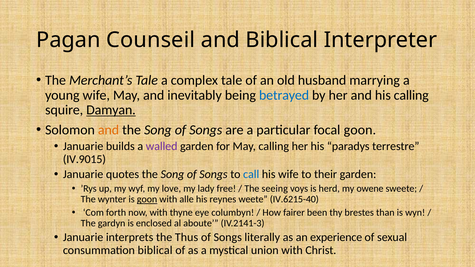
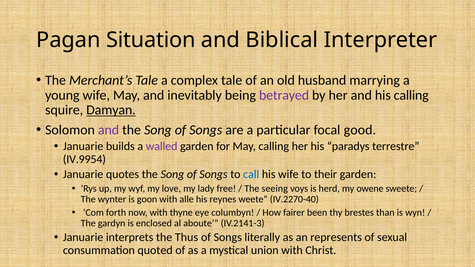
Counseil: Counseil -> Situation (151, 40)
betrayed colour: blue -> purple (284, 95)
and colour: orange -> purple (109, 130)
focal goon: goon -> good (360, 130)
IV.9015: IV.9015 -> IV.9954 (84, 159)
goon underline: present -> none (147, 199)
IV.6215-40: IV.6215-40 -> IV.2270-40 (294, 199)
experience: experience -> represents (336, 238)
consummation biblical: biblical -> quoted (155, 250)
